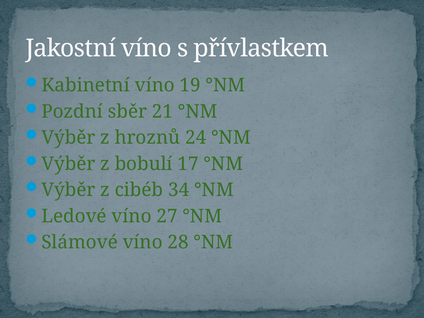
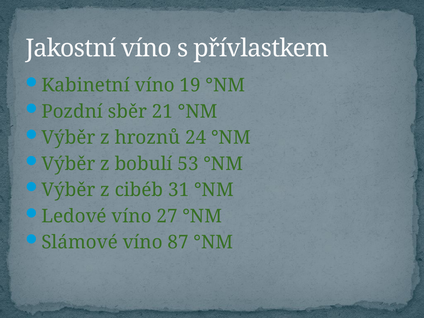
17: 17 -> 53 (188, 164)
34: 34 -> 31 (179, 190)
28: 28 -> 87 (178, 242)
